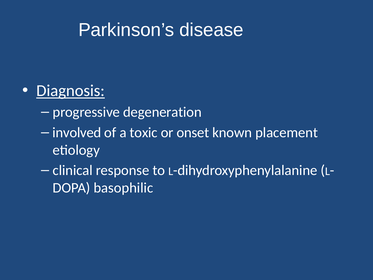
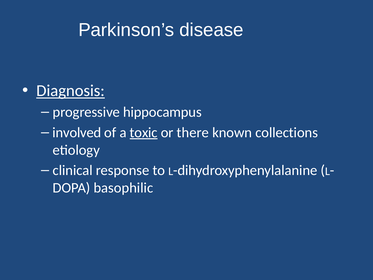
degeneration: degeneration -> hippocampus (162, 112)
toxic underline: none -> present (144, 132)
onset: onset -> there (193, 132)
placement: placement -> collections (287, 132)
